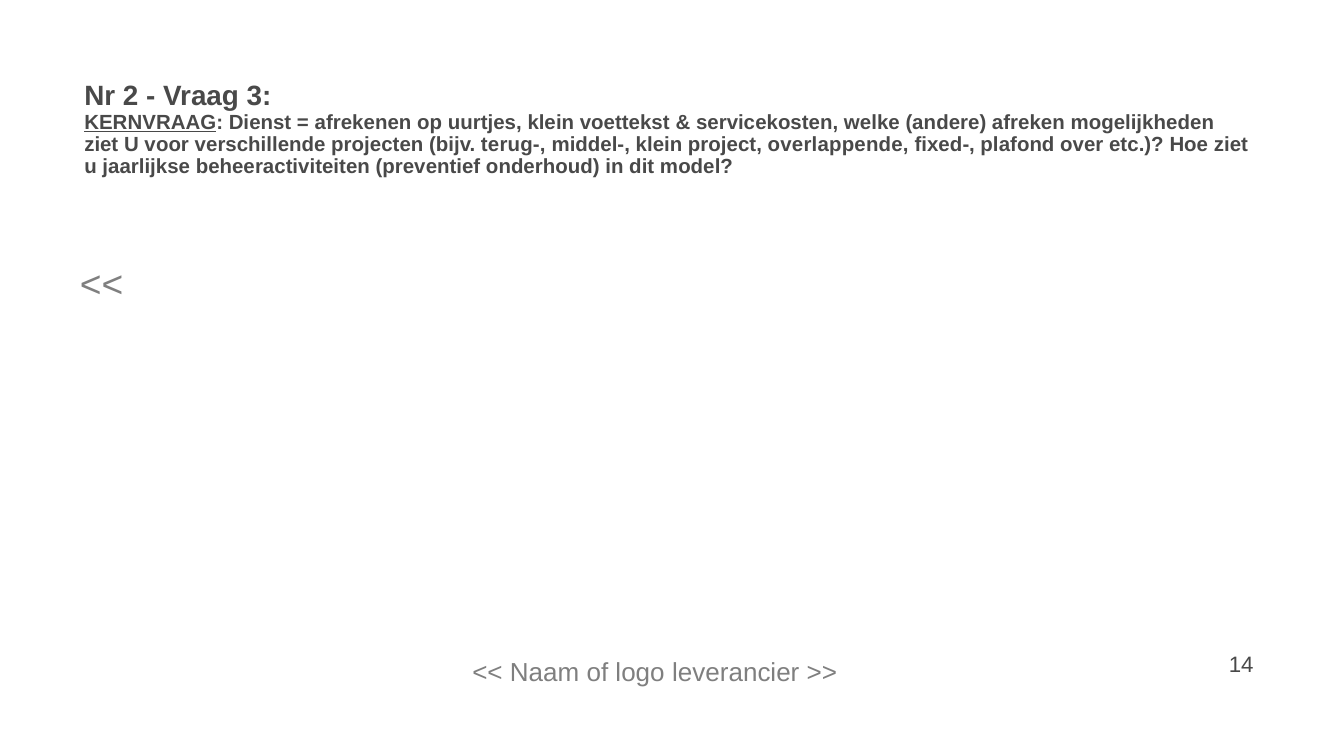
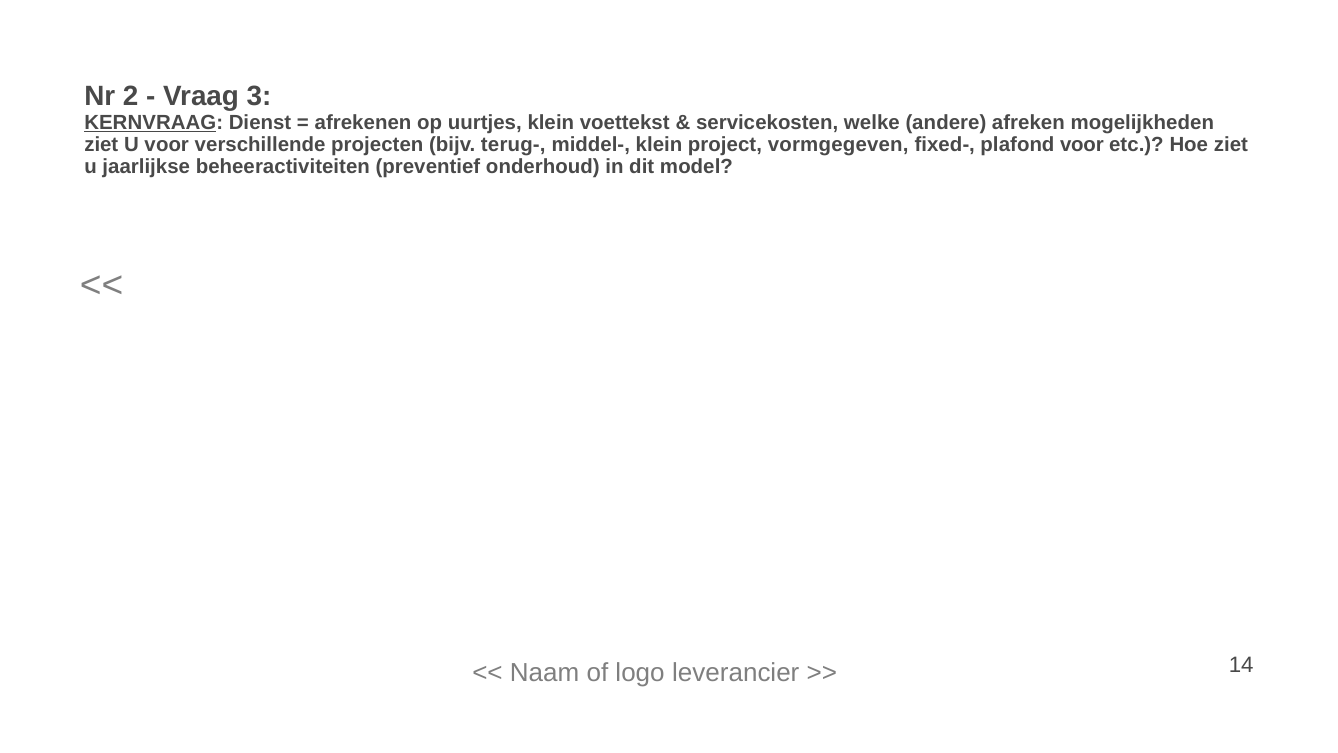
overlappende: overlappende -> vormgegeven (838, 144)
plafond over: over -> voor (1082, 144)
